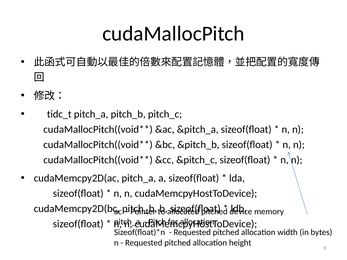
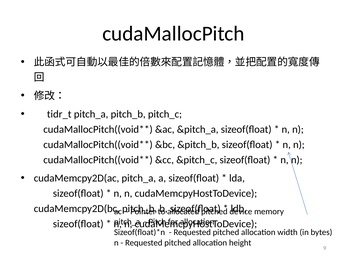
tidc_t: tidc_t -> tidr_t (59, 114)
